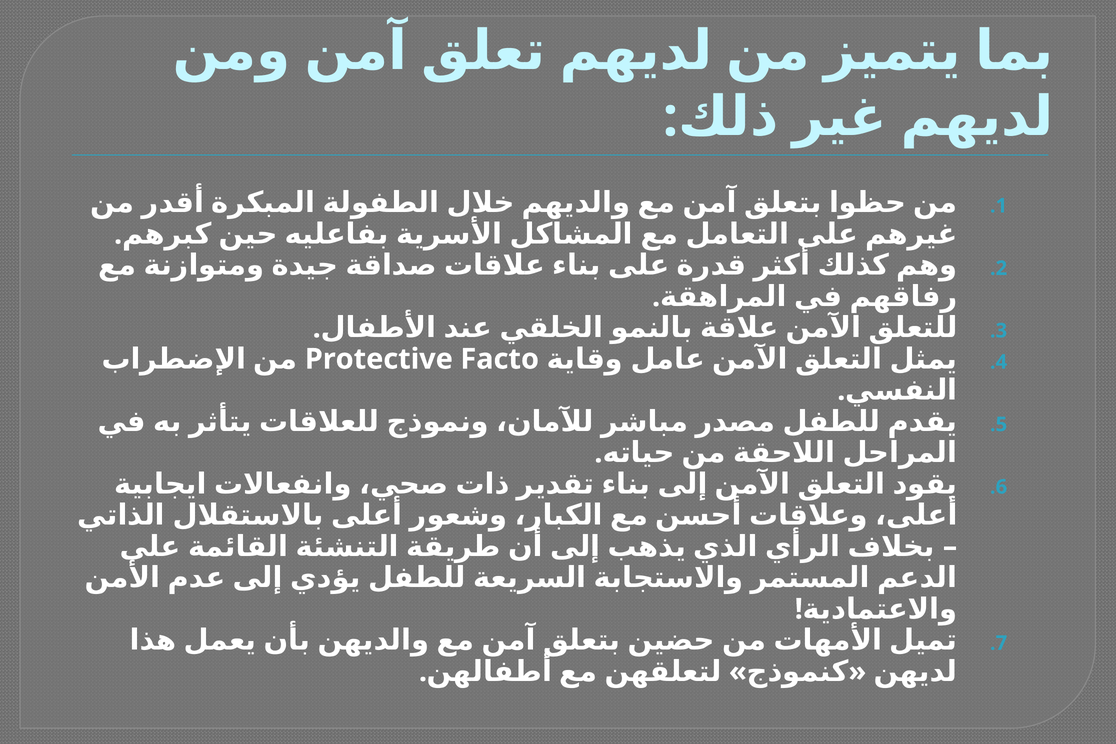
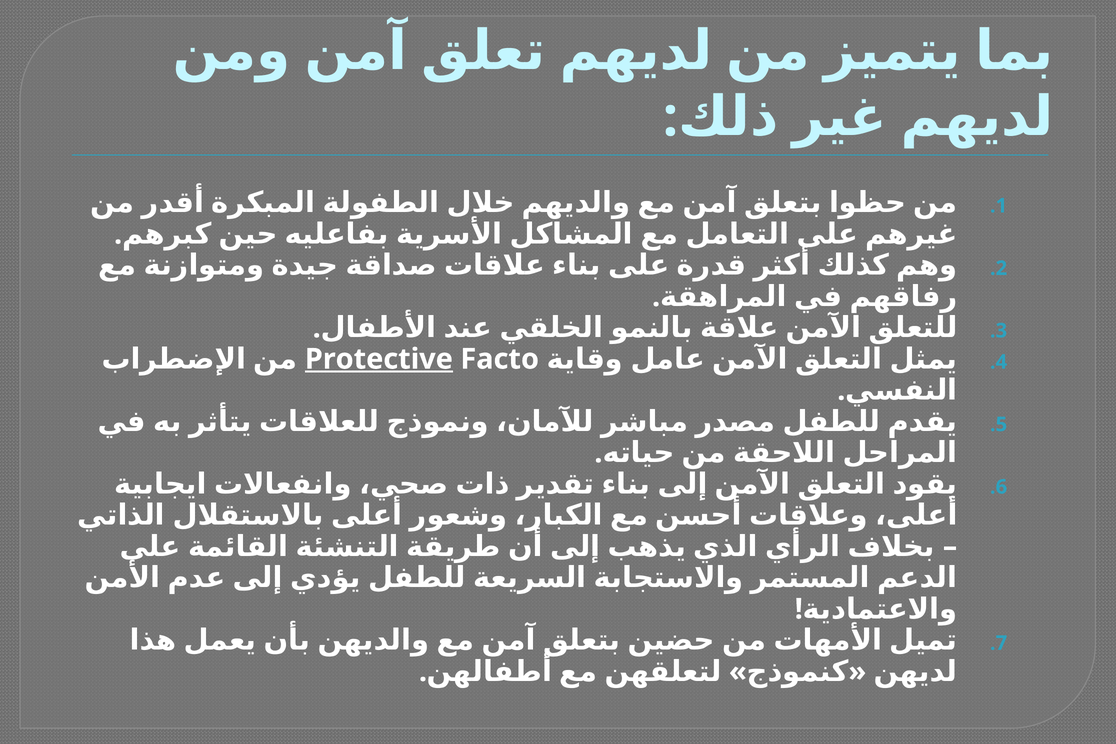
Protective underline: none -> present (379, 359)
